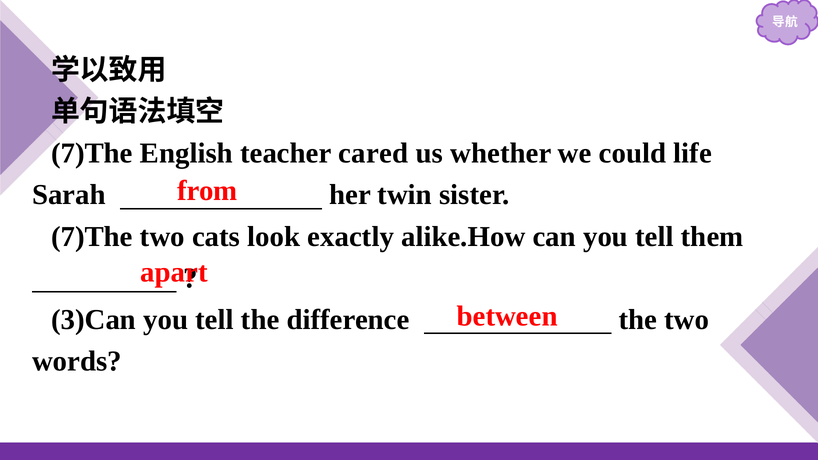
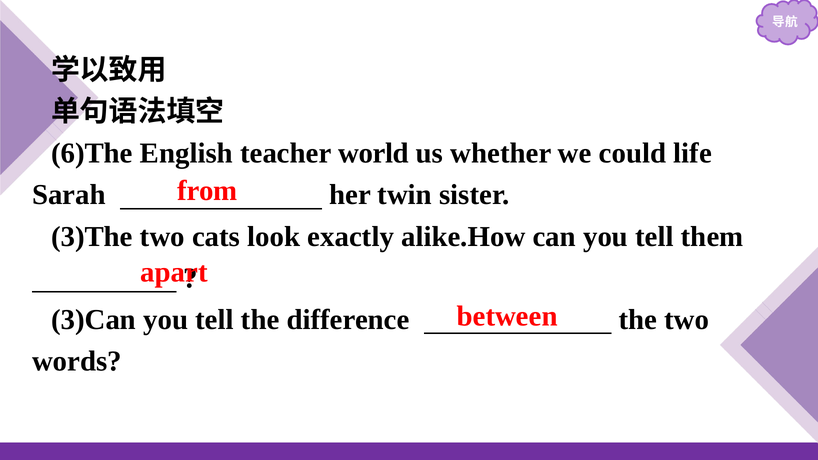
7)The: 7)The -> 6)The (92, 153)
cared: cared -> world (374, 153)
7)The: 7)The -> 3)The (92, 237)
